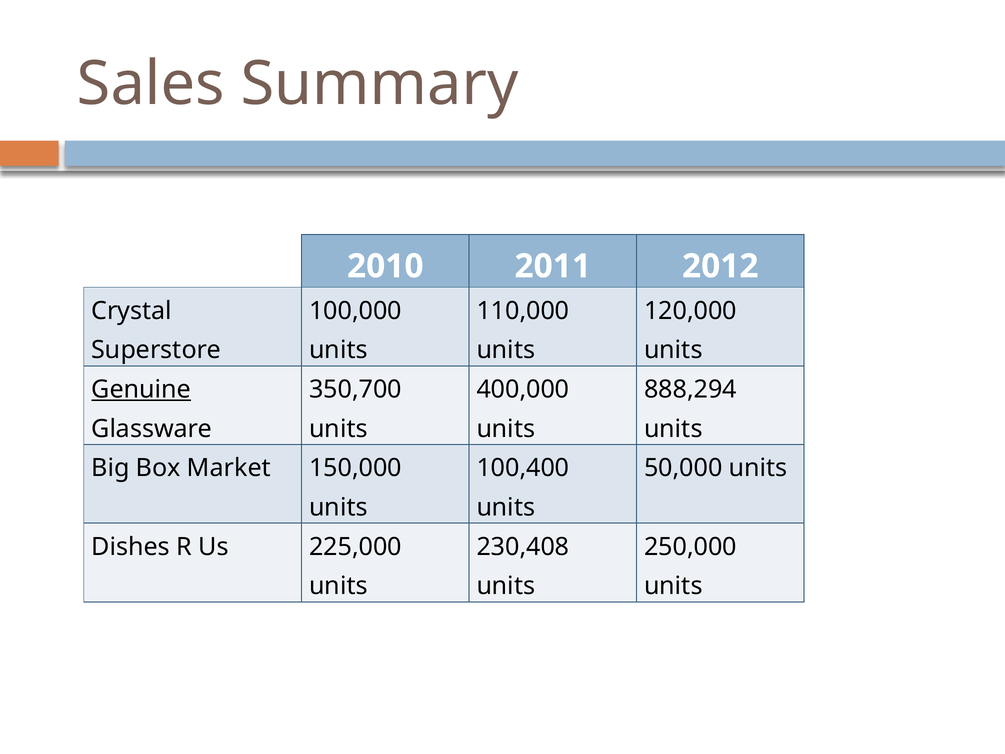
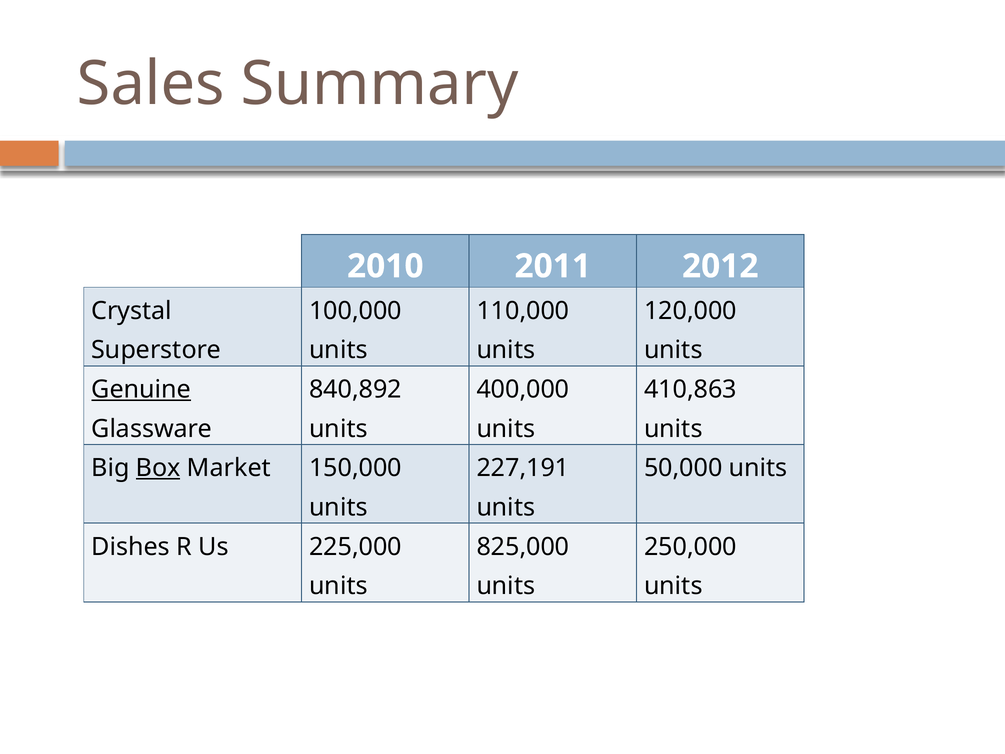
350,700: 350,700 -> 840,892 (355, 389)
888,294: 888,294 -> 410,863 (690, 389)
Box underline: none -> present (158, 468)
100,400: 100,400 -> 227,191 (523, 468)
230,408: 230,408 -> 825,000 (523, 547)
